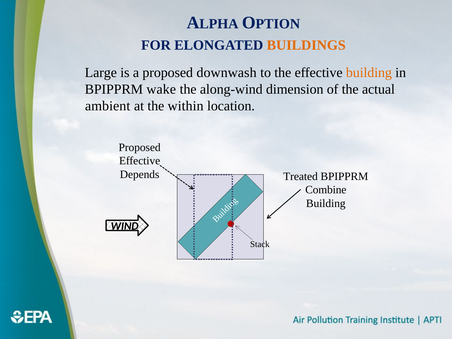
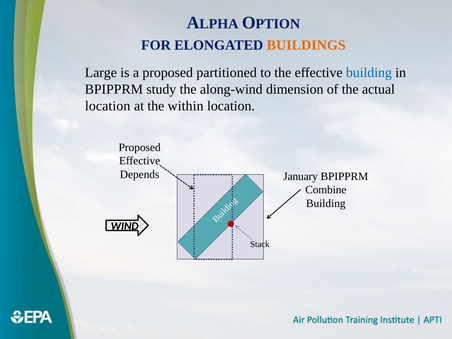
downwash: downwash -> partitioned (227, 73)
building colour: orange -> blue (369, 73)
wake: wake -> study (161, 89)
ambient: ambient -> location (108, 106)
Treated: Treated -> January (301, 176)
